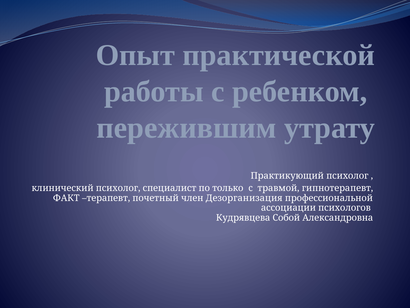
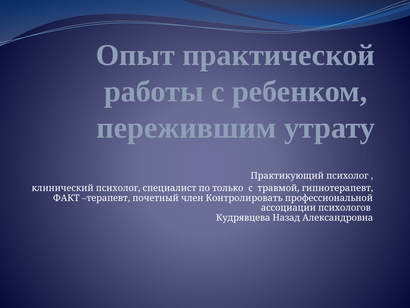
Дезорганизация: Дезорганизация -> Контролировать (244, 198)
Собой: Собой -> Назад (286, 217)
